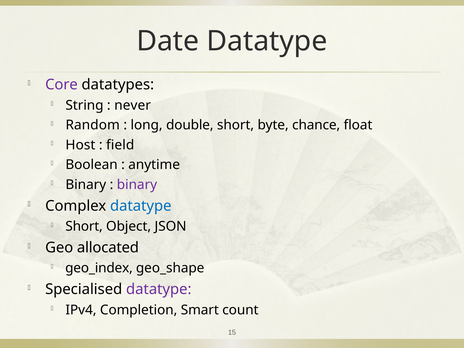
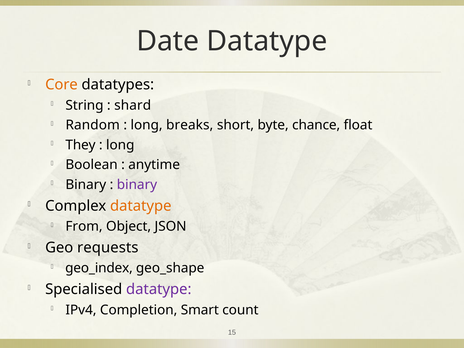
Core colour: purple -> orange (61, 85)
never: never -> shard (133, 105)
double: double -> breaks (190, 125)
Host: Host -> They (81, 145)
field: field -> long (120, 145)
datatype colour: blue -> orange (141, 206)
Short: Short -> From (84, 226)
allocated: allocated -> requests (108, 248)
